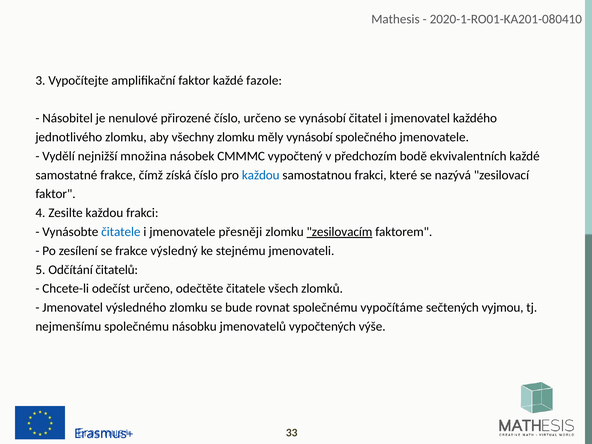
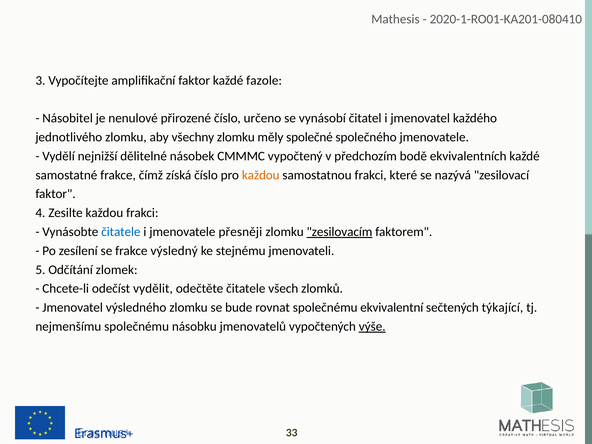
měly vynásobí: vynásobí -> společné (309, 137)
množina: množina -> dělitelné (144, 156)
každou colour: blue -> orange (261, 175)
čitatelů: čitatelů -> zlomek (117, 270)
odečíst určeno: určeno -> vydělit (153, 289)
vypočítáme: vypočítáme -> ekvivalentní (392, 308)
vyjmou: vyjmou -> týkající (502, 308)
výše underline: none -> present (372, 326)
